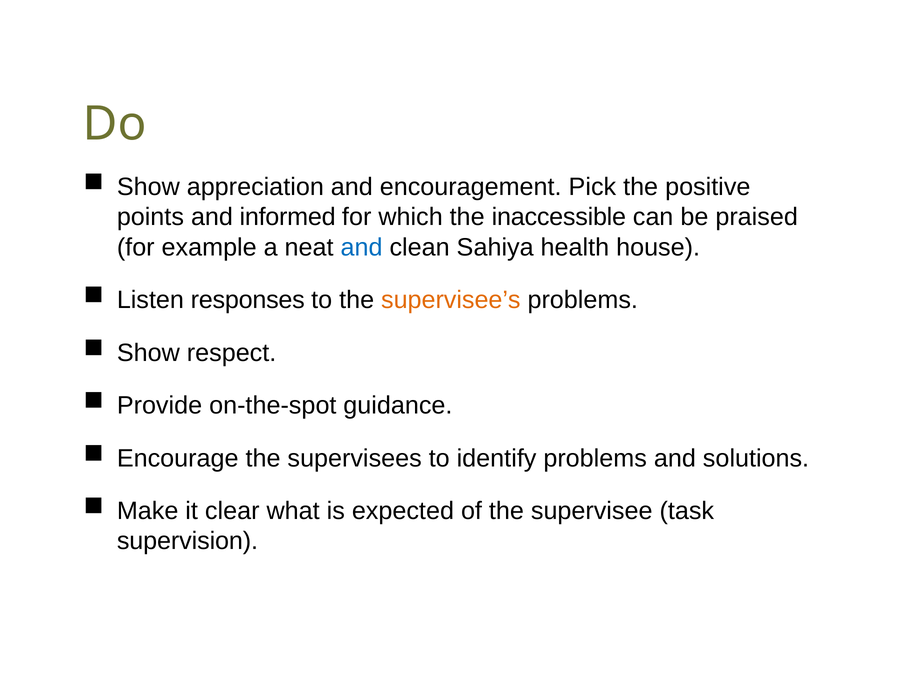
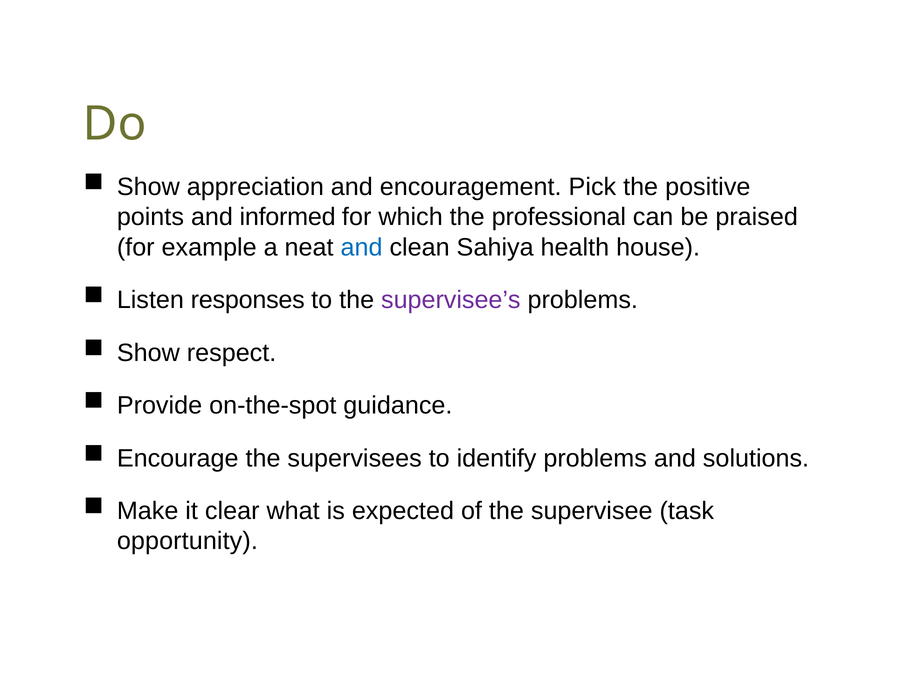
inaccessible: inaccessible -> professional (559, 217)
supervisee’s colour: orange -> purple (451, 300)
supervision: supervision -> opportunity (187, 542)
